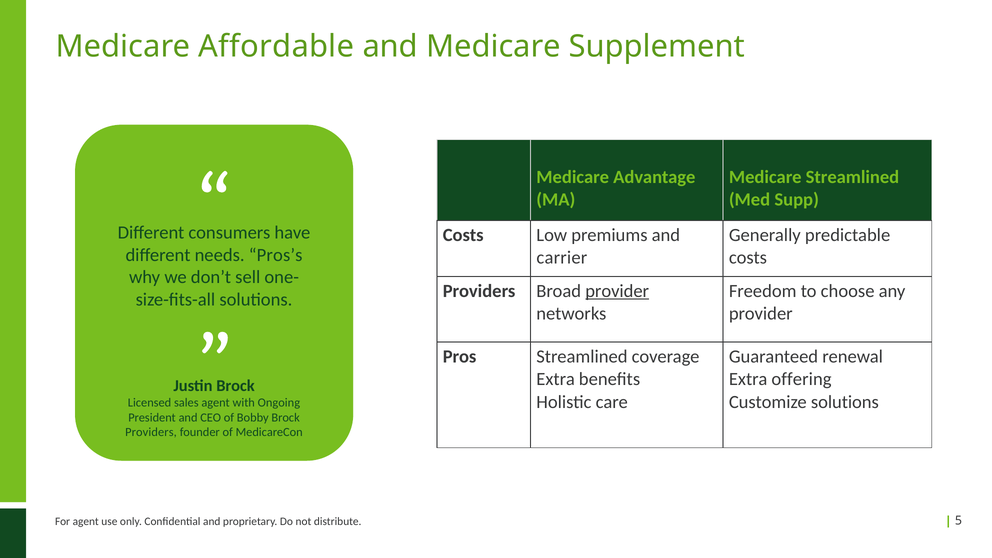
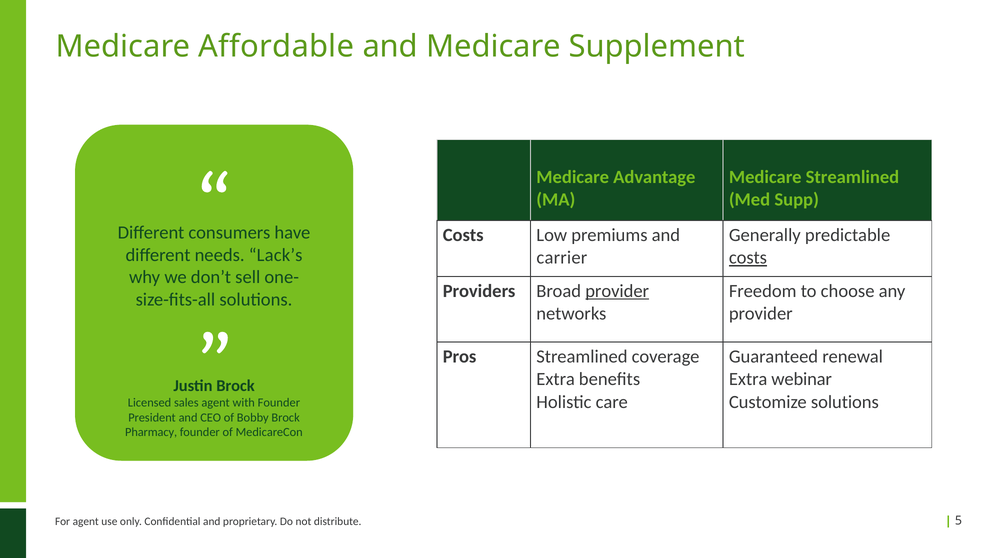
Pros’s: Pros’s -> Lack’s (276, 255)
costs underline: none -> present (748, 258)
offering: offering -> webinar (802, 379)
with Ongoing: Ongoing -> Founder (279, 403)
Providers: Providers -> Pharmacy (151, 432)
